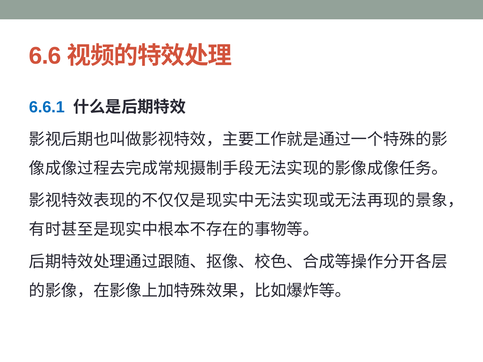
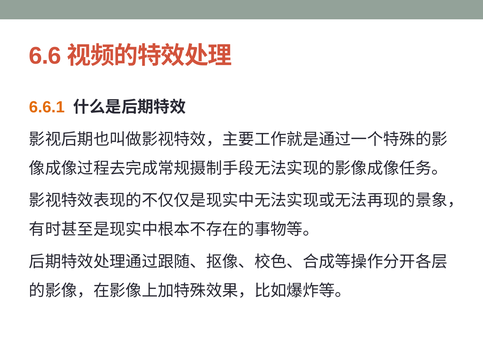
6.6.1 colour: blue -> orange (47, 107)
